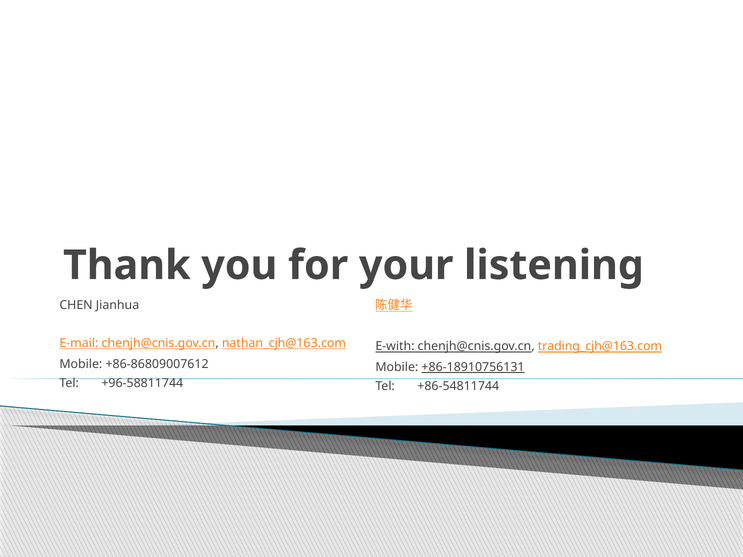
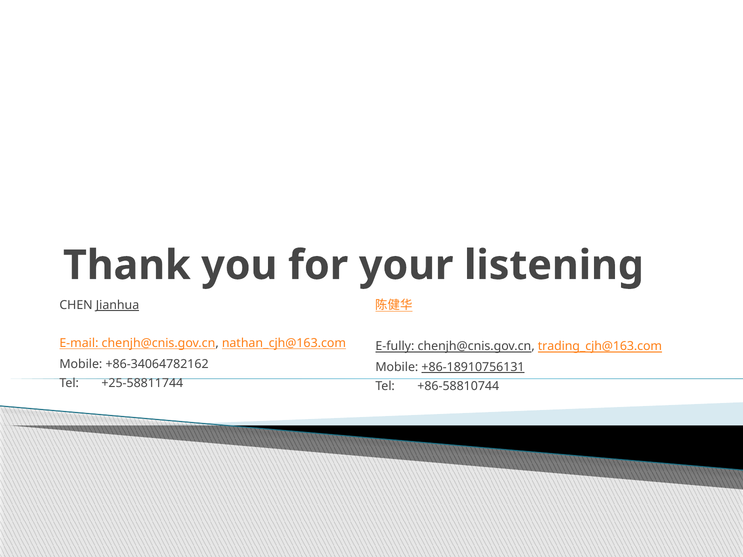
Jianhua underline: none -> present (118, 305)
E-with: E-with -> E-fully (395, 346)
+86-86809007612: +86-86809007612 -> +86-34064782162 (157, 364)
+96-58811744: +96-58811744 -> +25-58811744 (142, 383)
+86-54811744: +86-54811744 -> +86-58810744 (458, 386)
